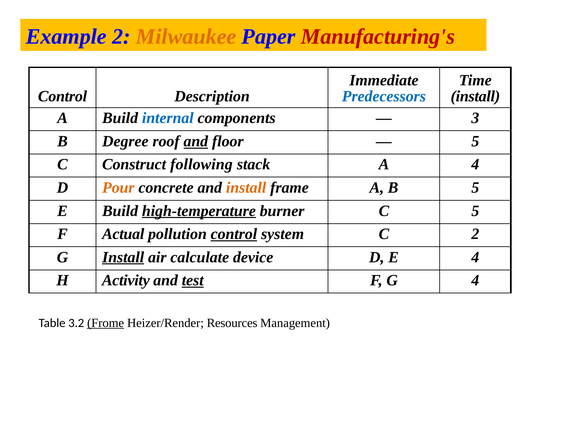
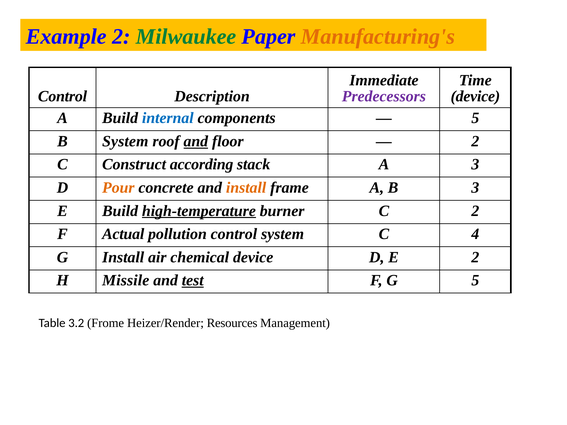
Milwaukee colour: orange -> green (186, 36)
Manufacturing's colour: red -> orange (378, 36)
Predecessors colour: blue -> purple (384, 96)
install: install -> device (475, 96)
3: 3 -> 5 (475, 118)
B Degree: Degree -> System (125, 141)
5: 5 -> 2 (475, 141)
following: following -> according (202, 165)
A 4: 4 -> 3 (475, 165)
B 5: 5 -> 3 (475, 188)
C 5: 5 -> 2 (475, 211)
control underline: present -> none (234, 234)
C 2: 2 -> 4 (475, 234)
Install underline: present -> none (123, 257)
calculate: calculate -> chemical (200, 257)
E 4: 4 -> 2 (475, 257)
Activity: Activity -> Missile (126, 281)
G 4: 4 -> 5 (475, 281)
Frome underline: present -> none (106, 323)
